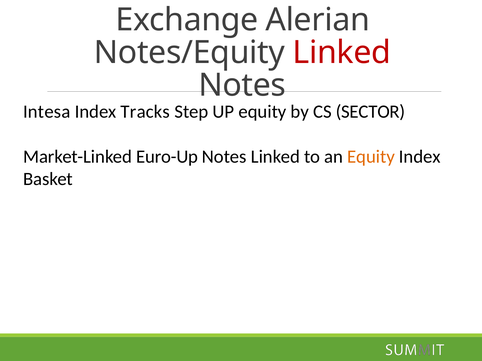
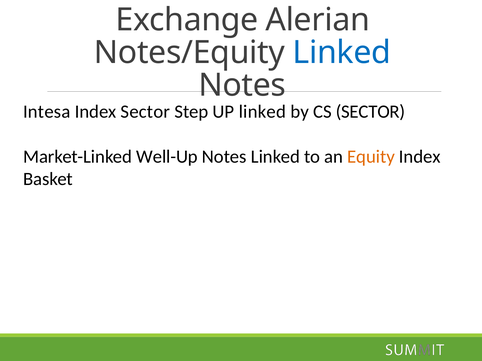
Linked colour: red -> blue (342, 53)
Index Tracks: Tracks -> Sector (145, 112)
UP equity: equity -> linked (262, 112)
Euro-Up: Euro-Up -> Well-Up (167, 157)
